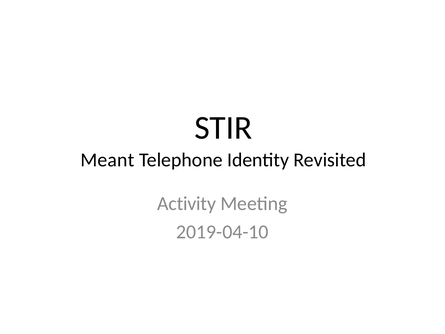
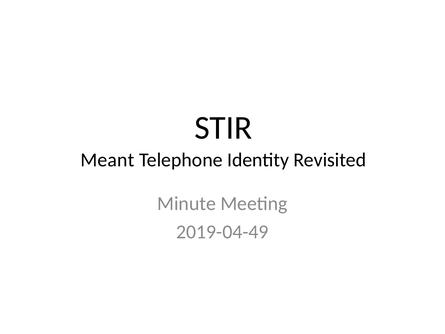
Activity: Activity -> Minute (187, 204)
2019-04-10: 2019-04-10 -> 2019-04-49 (222, 232)
